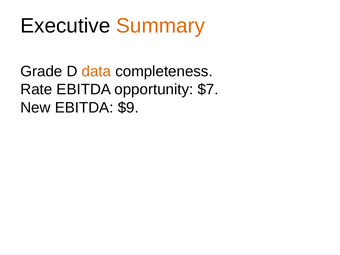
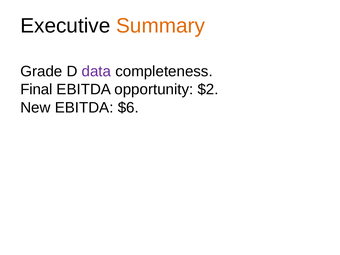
data colour: orange -> purple (96, 71)
Rate: Rate -> Final (36, 89)
$7: $7 -> $2 (208, 89)
$9: $9 -> $6 (128, 108)
